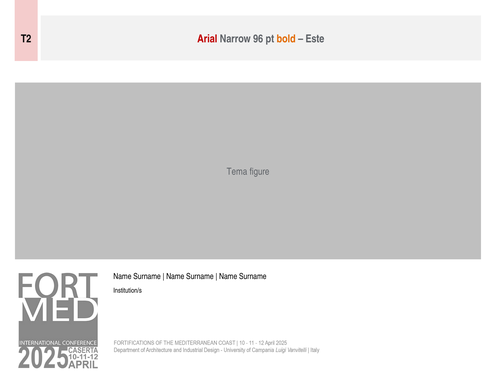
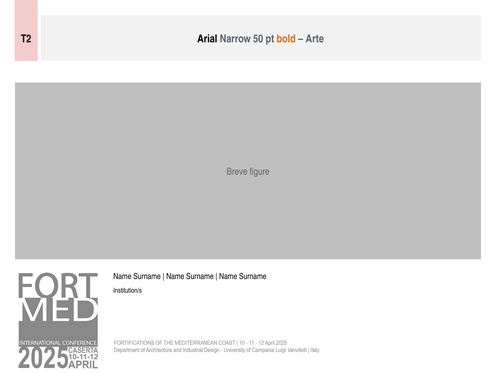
Arial colour: red -> black (207, 39)
96: 96 -> 50 (258, 39)
Este: Este -> Arte (315, 39)
Tema: Tema -> Breve (237, 172)
